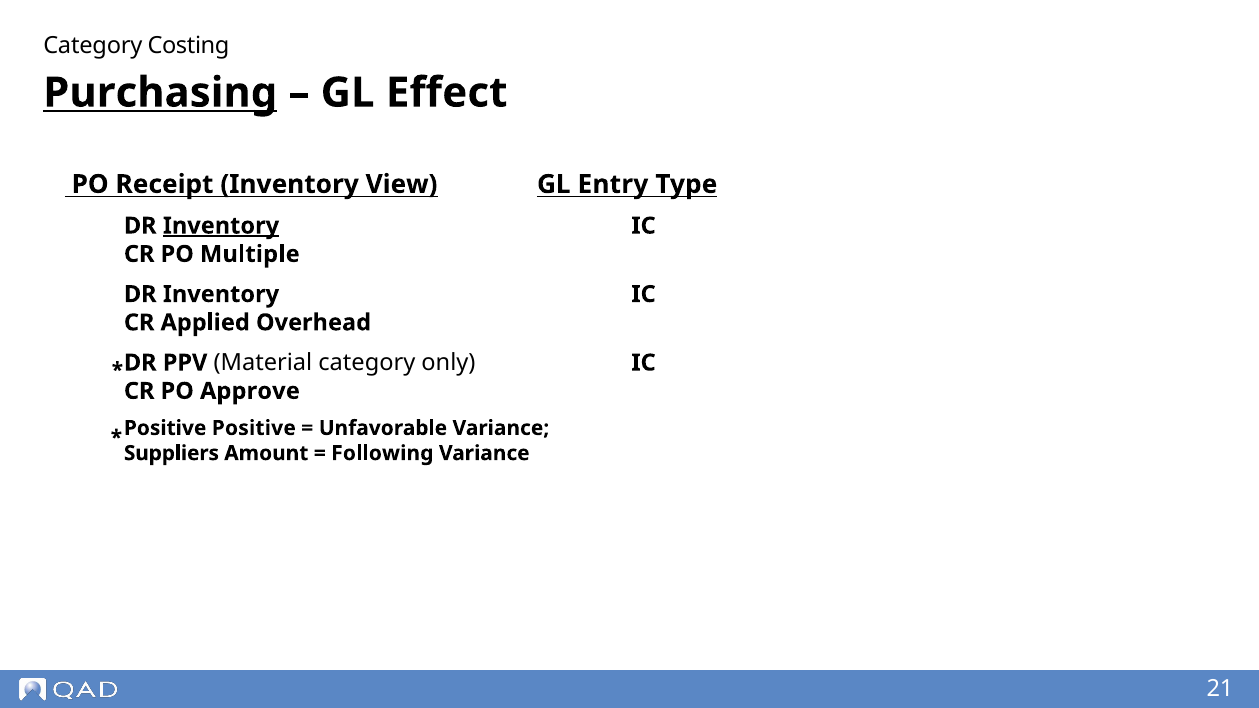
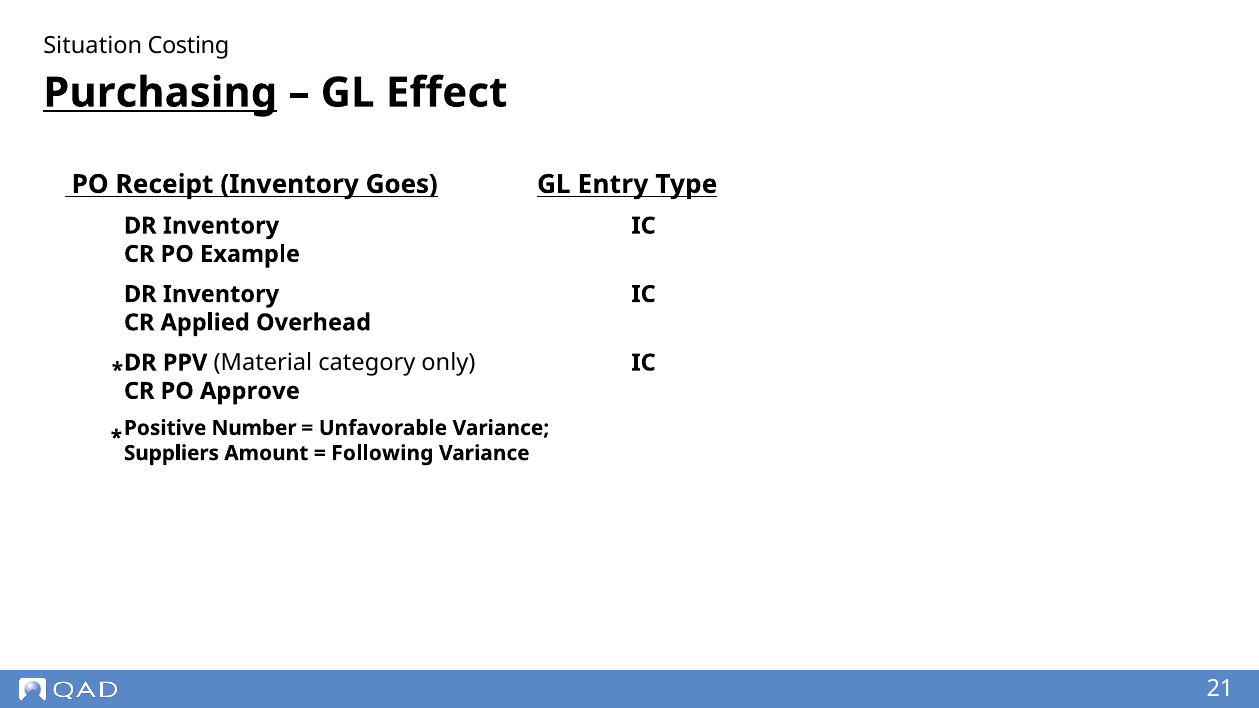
Category: Category -> Situation (93, 46)
View: View -> Goes (402, 184)
Inventory underline: present -> none (221, 226)
Multiple: Multiple -> Example (250, 254)
Positive Positive: Positive -> Number (254, 428)
